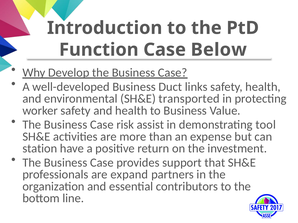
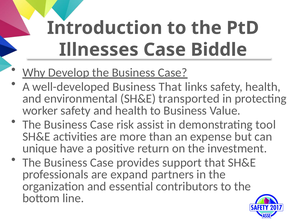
Function: Function -> Illnesses (99, 50)
Below: Below -> Biddle (219, 50)
Business Duct: Duct -> That (170, 87)
station: station -> unique (40, 149)
